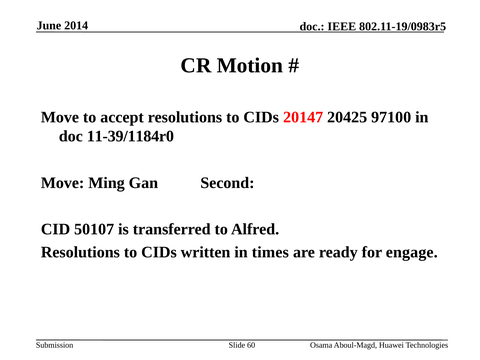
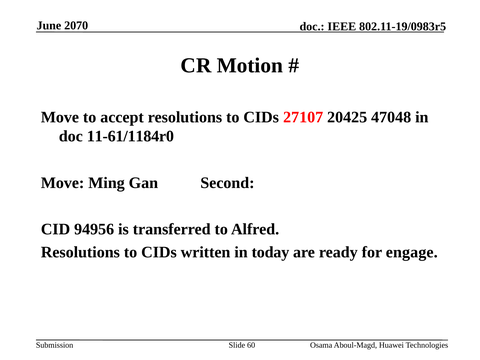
2014: 2014 -> 2070 (76, 25)
20147: 20147 -> 27107 (303, 117)
97100: 97100 -> 47048 (391, 117)
11-39/1184r0: 11-39/1184r0 -> 11-61/1184r0 (130, 136)
50107: 50107 -> 94956 (94, 229)
times: times -> today (270, 252)
